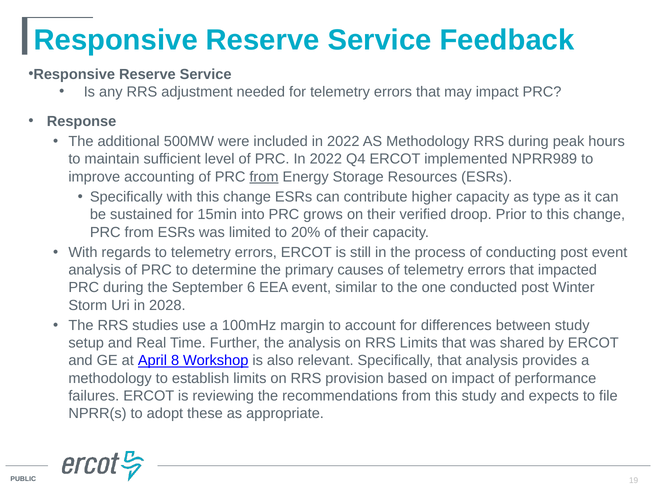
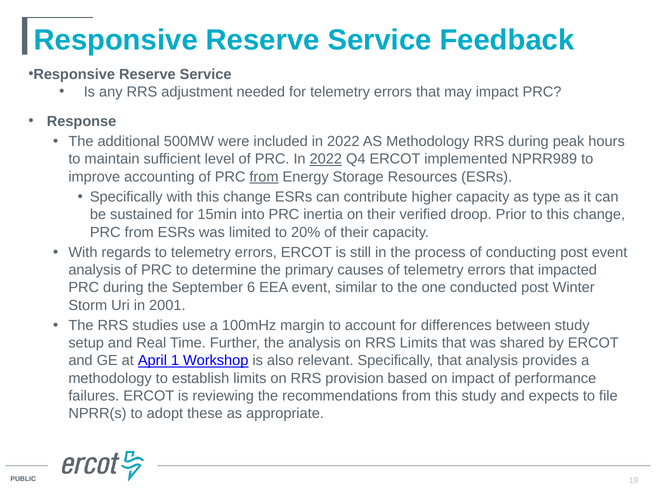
2022 underline: none -> present (326, 159)
grows: grows -> inertia (323, 215)
2028: 2028 -> 2001 (167, 305)
8: 8 -> 1 (175, 360)
